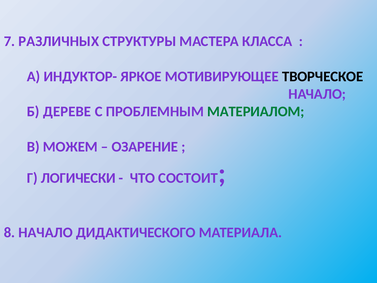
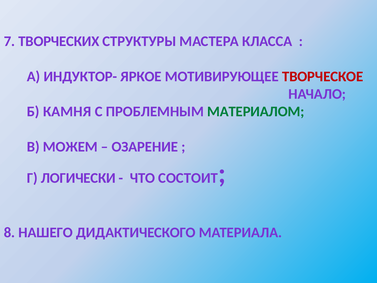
РАЗЛИЧНЫХ: РАЗЛИЧНЫХ -> ТВОРЧЕСКИХ (59, 41)
ТВОРЧЕСКОЕ colour: black -> red (323, 76)
ДЕРЕВЕ: ДЕРЕВЕ -> КАМНЯ (67, 112)
8 НАЧАЛО: НАЧАЛО -> НАШЕГО (46, 232)
